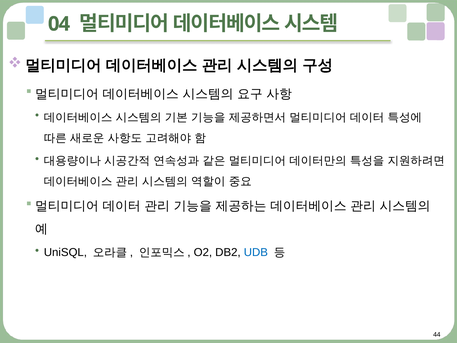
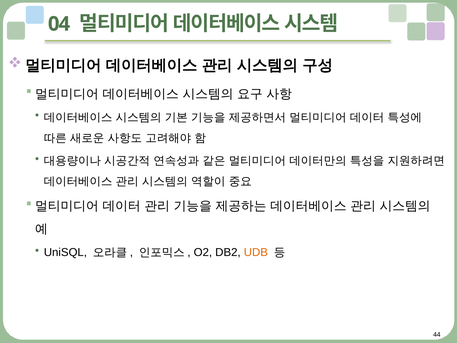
UDB colour: blue -> orange (256, 252)
